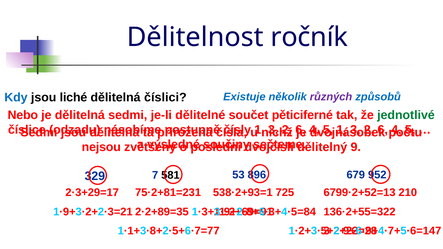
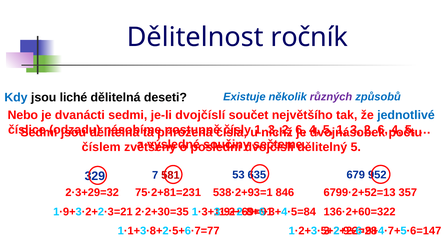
číslici: číslici -> deseti (165, 98)
je dělitelná: dělitelná -> dvanácti (80, 115)
je-li dělitelné: dělitelné -> dvojčíslí (200, 115)
pěticiferné: pěticiferné -> největšího (302, 115)
jednotlivé colour: green -> blue (406, 115)
nejsou: nejsou -> číslem (101, 147)
dělitelný 9: 9 -> 5 (356, 147)
581 colour: black -> red (170, 175)
896: 896 -> 635 (257, 175)
2·3+29=17: 2·3+29=17 -> 2·3+29=32 (92, 193)
725: 725 -> 846 (285, 193)
210: 210 -> 357 (408, 193)
2·2+89=35: 2·2+89=35 -> 2·2+30=35 (162, 212)
136·2+55=322: 136·2+55=322 -> 136·2+60=322 (360, 212)
